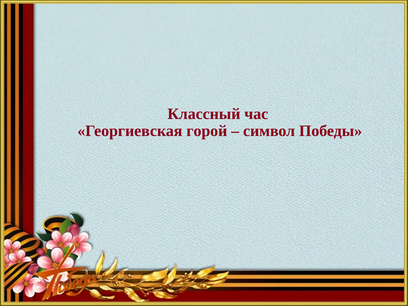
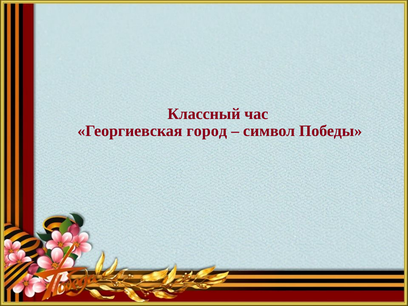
горой: горой -> город (207, 131)
